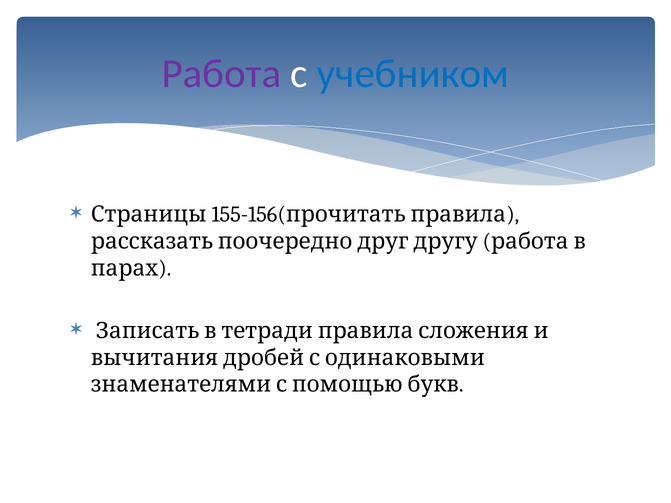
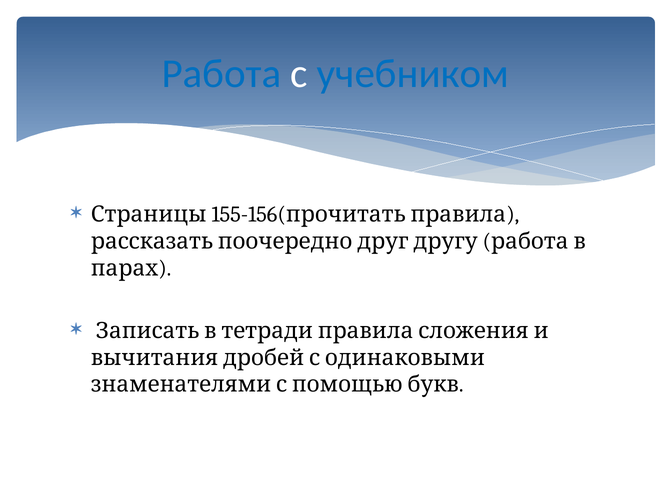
Работа colour: purple -> blue (221, 74)
